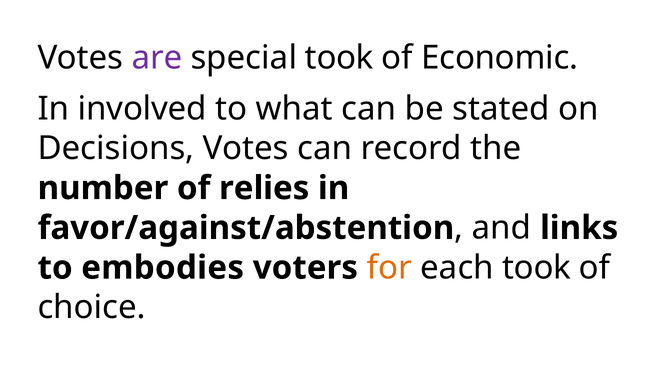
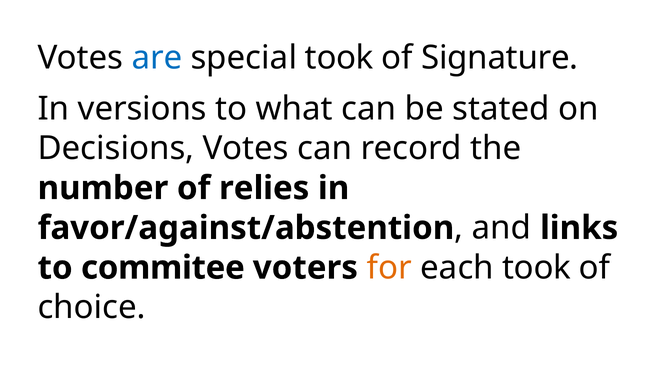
are colour: purple -> blue (157, 58)
Economic: Economic -> Signature (500, 58)
involved: involved -> versions (142, 108)
embodies: embodies -> commitee (163, 267)
